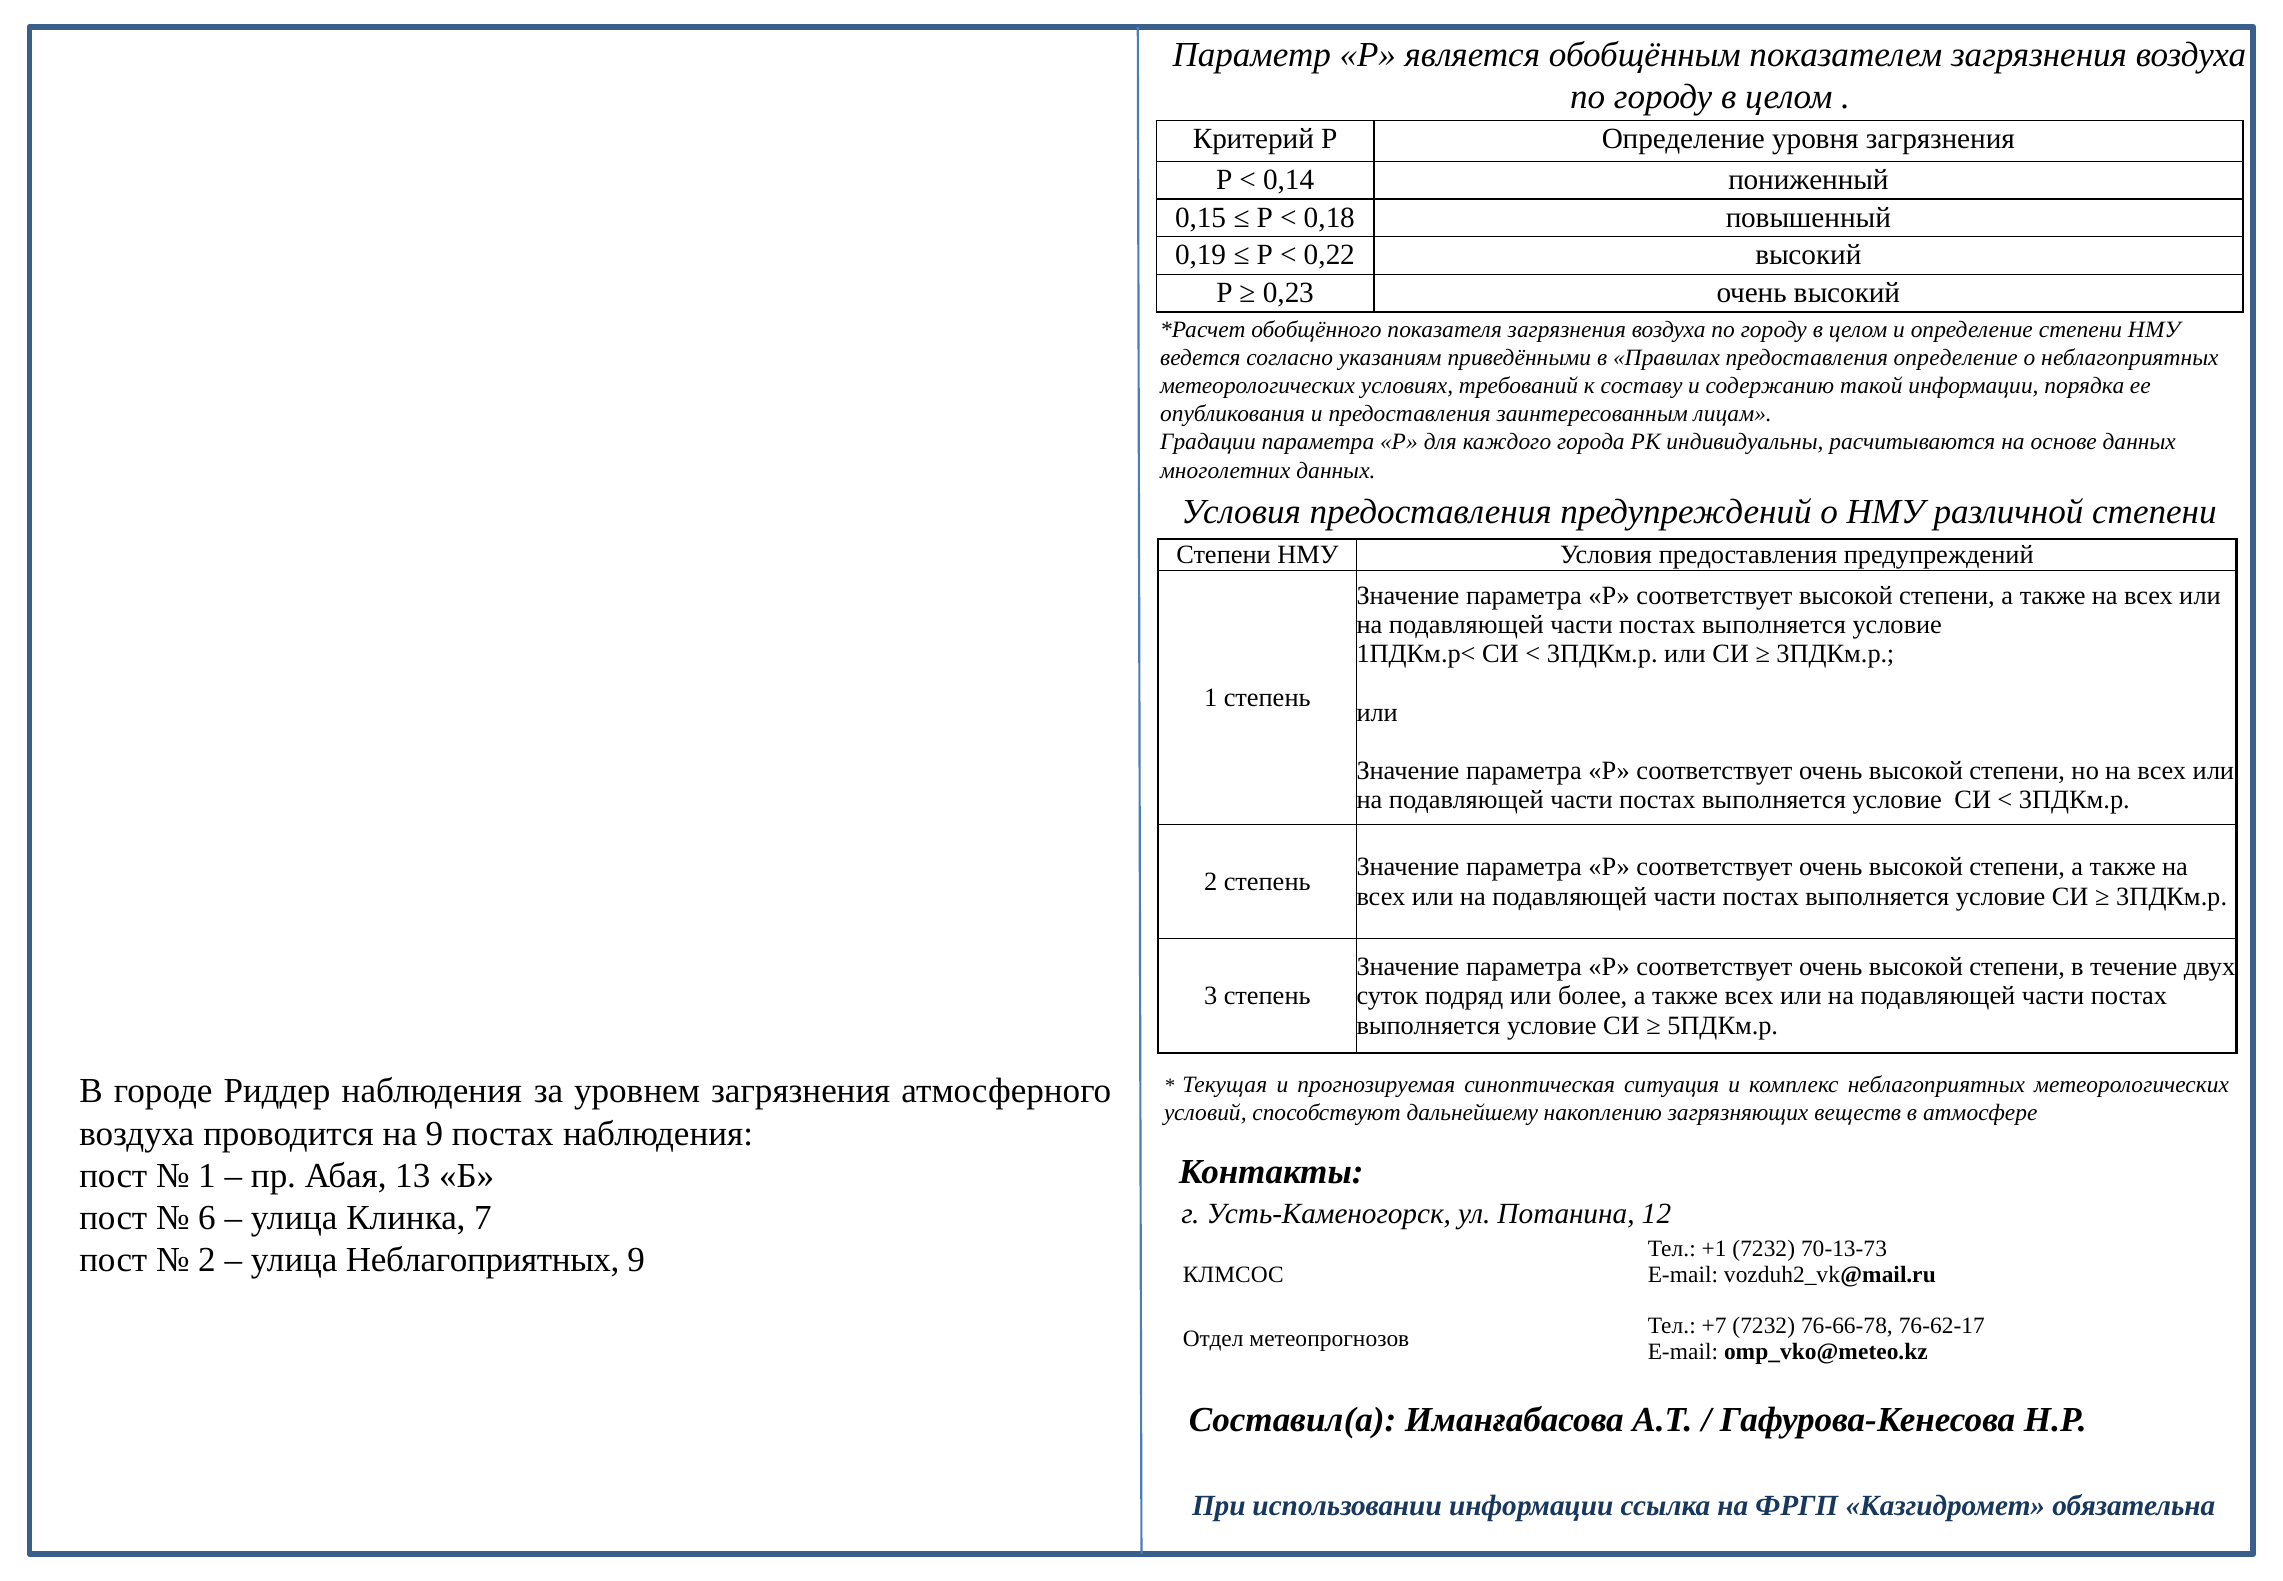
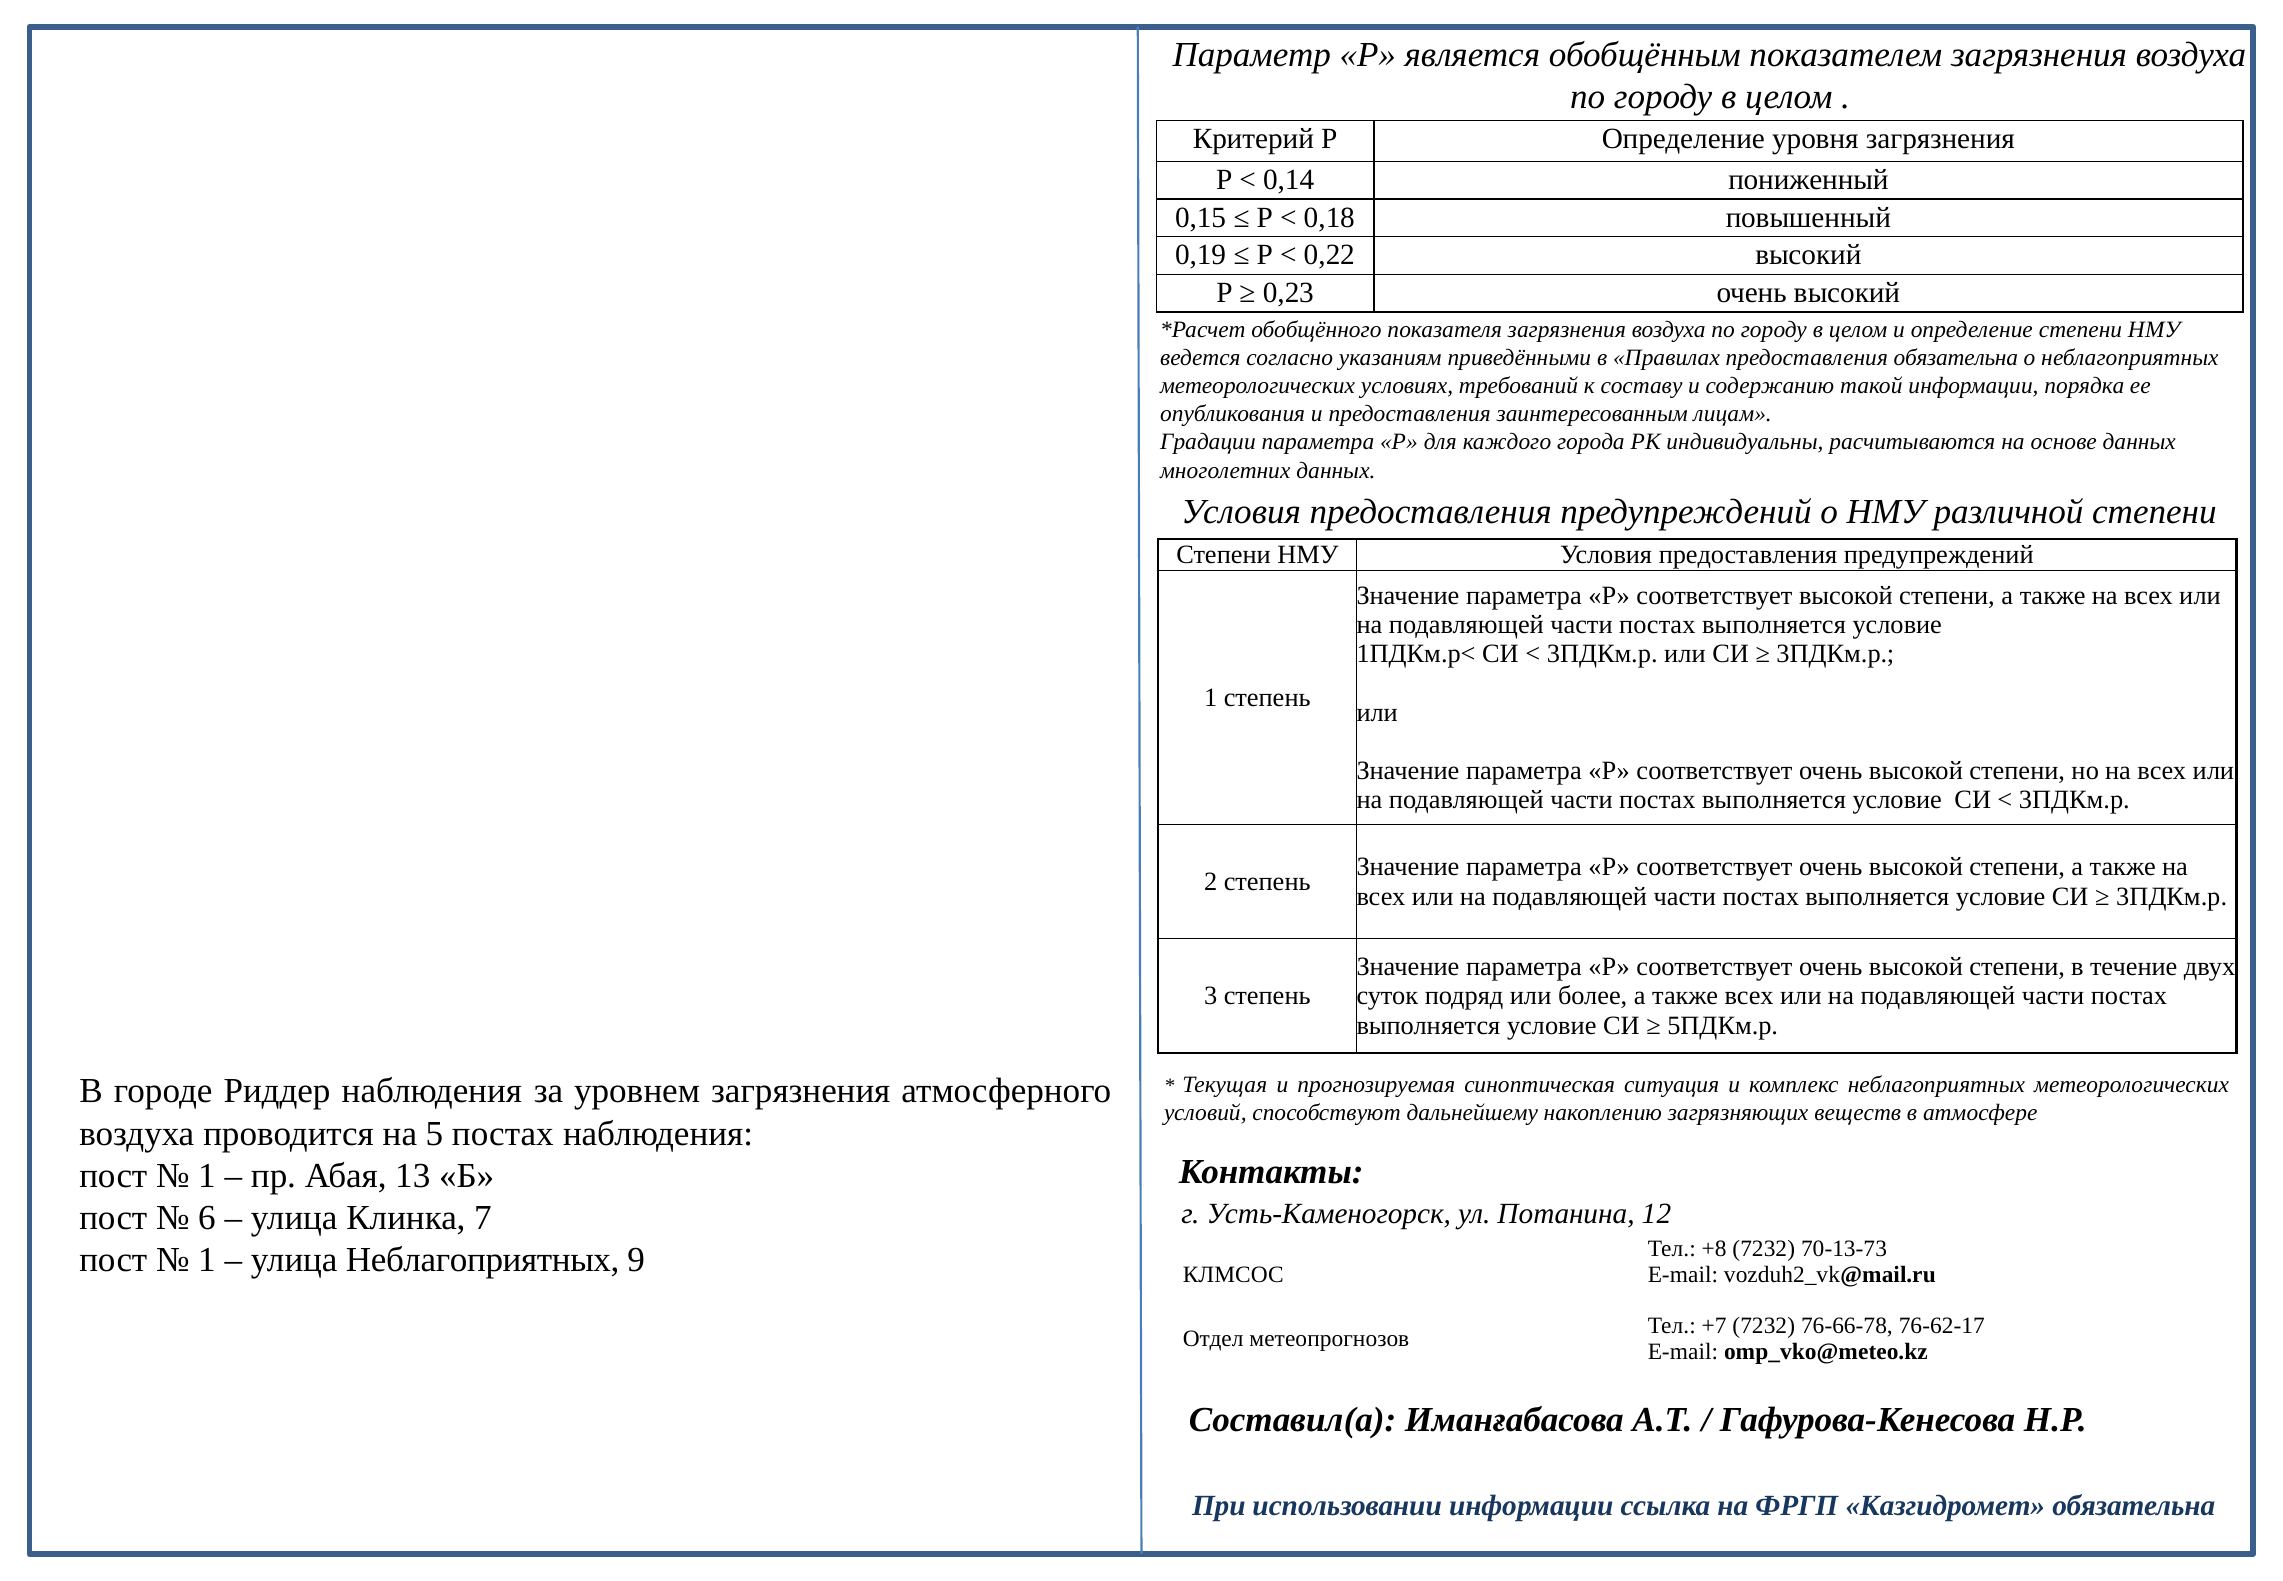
предоставления определение: определение -> обязательна (1956, 358)
на 9: 9 -> 5 (434, 1133)
+1: +1 -> +8 (1714, 1248)
2: 2 -> 1 (207, 1260)
